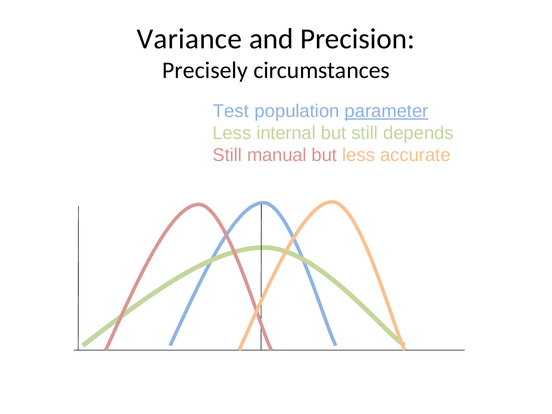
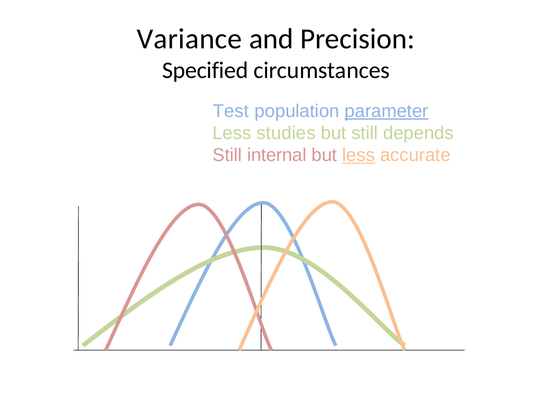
Precisely: Precisely -> Specified (205, 70)
internal: internal -> studies (286, 133)
manual: manual -> internal (277, 155)
less underline: none -> present (359, 155)
